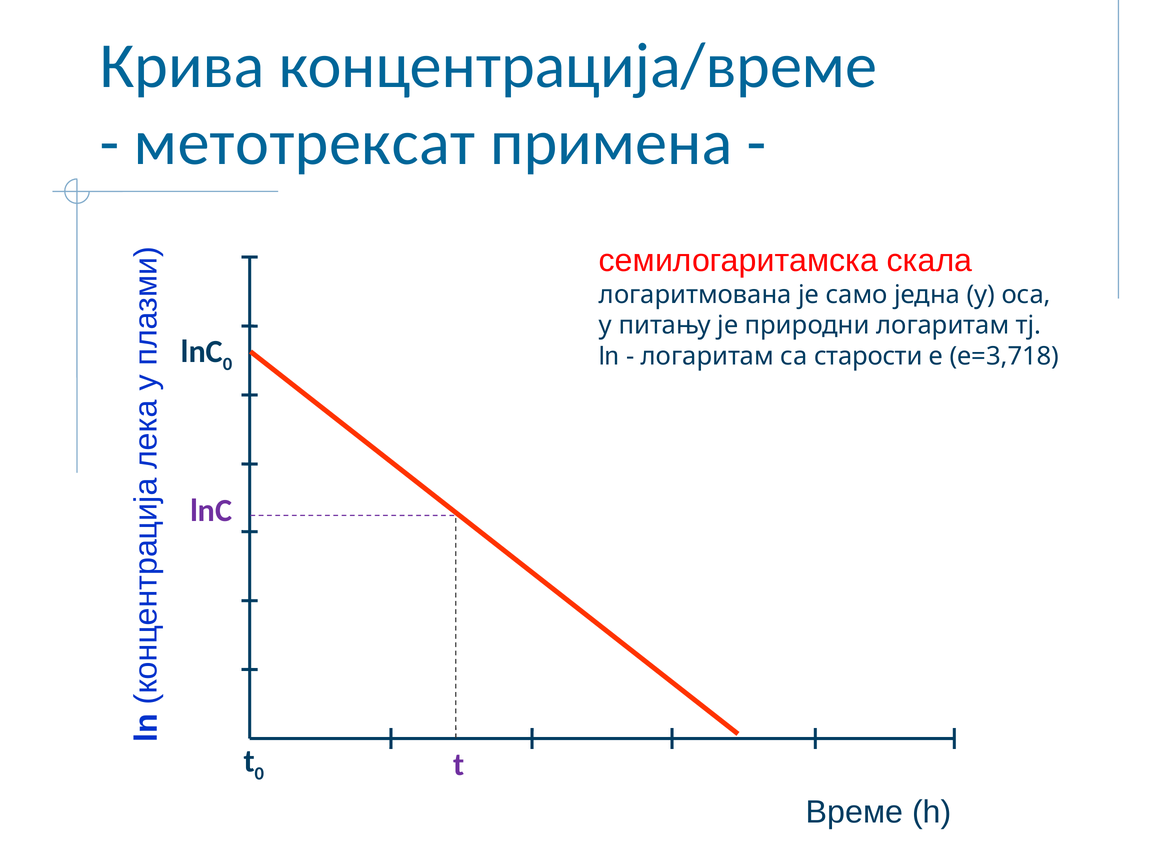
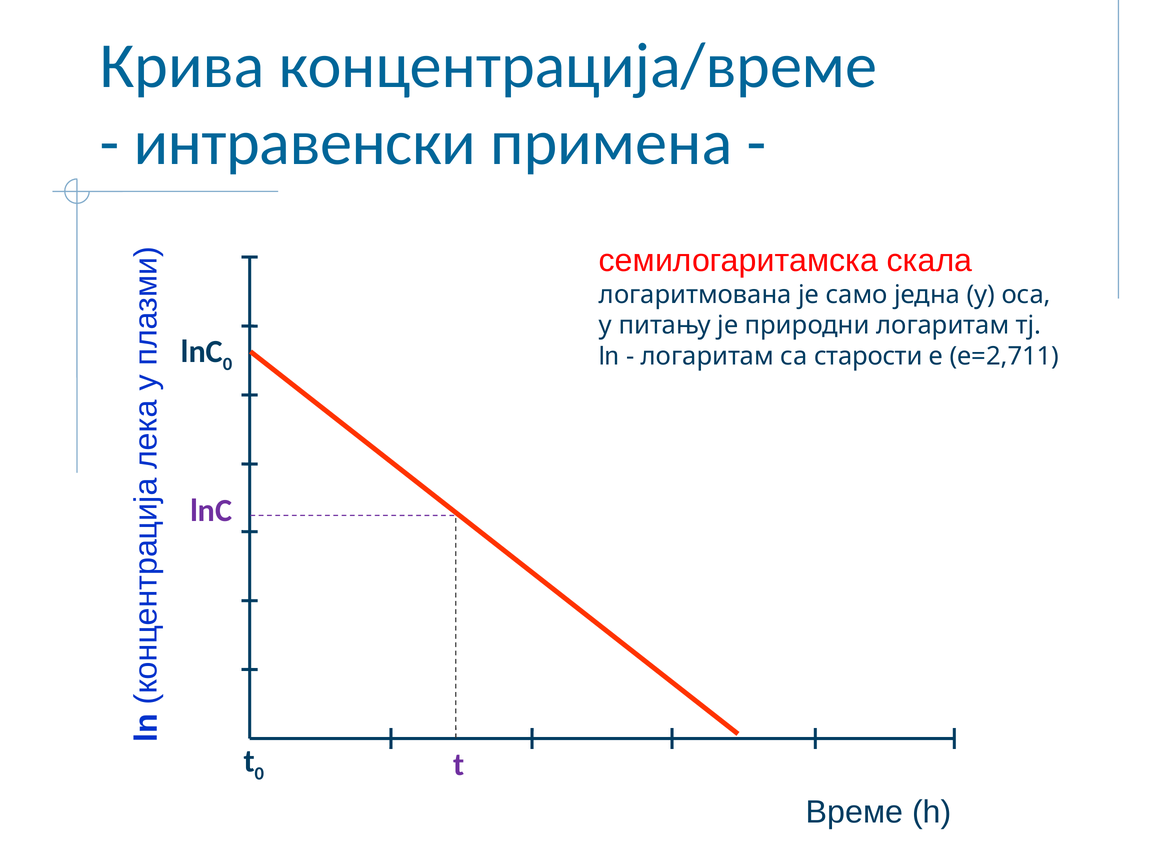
метотрексат: метотрексат -> интравенски (305, 143)
е=3,718: е=3,718 -> е=2,711 (1004, 357)
